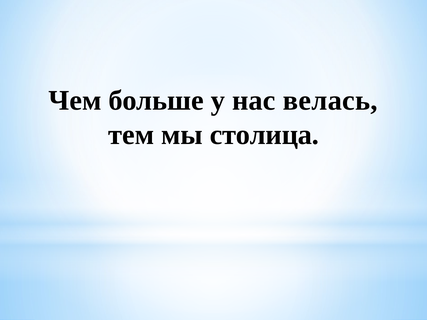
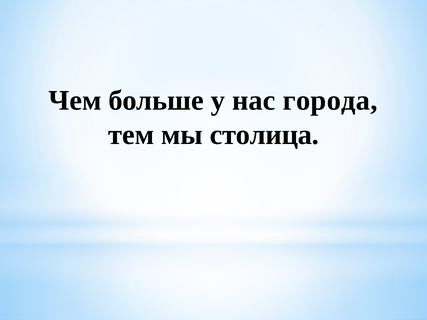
велась: велась -> города (330, 101)
